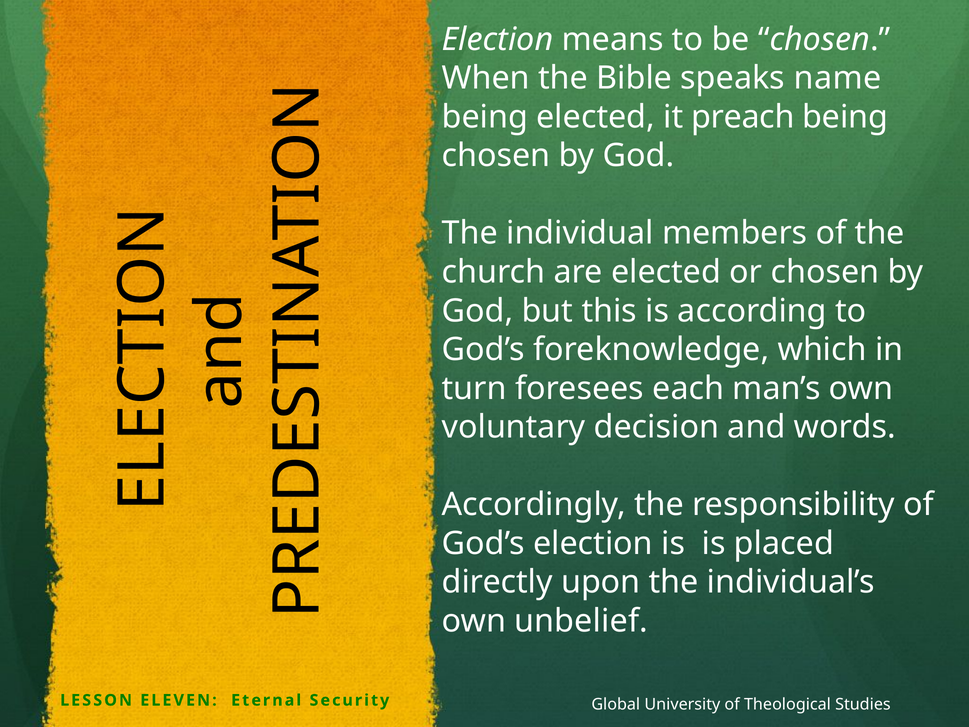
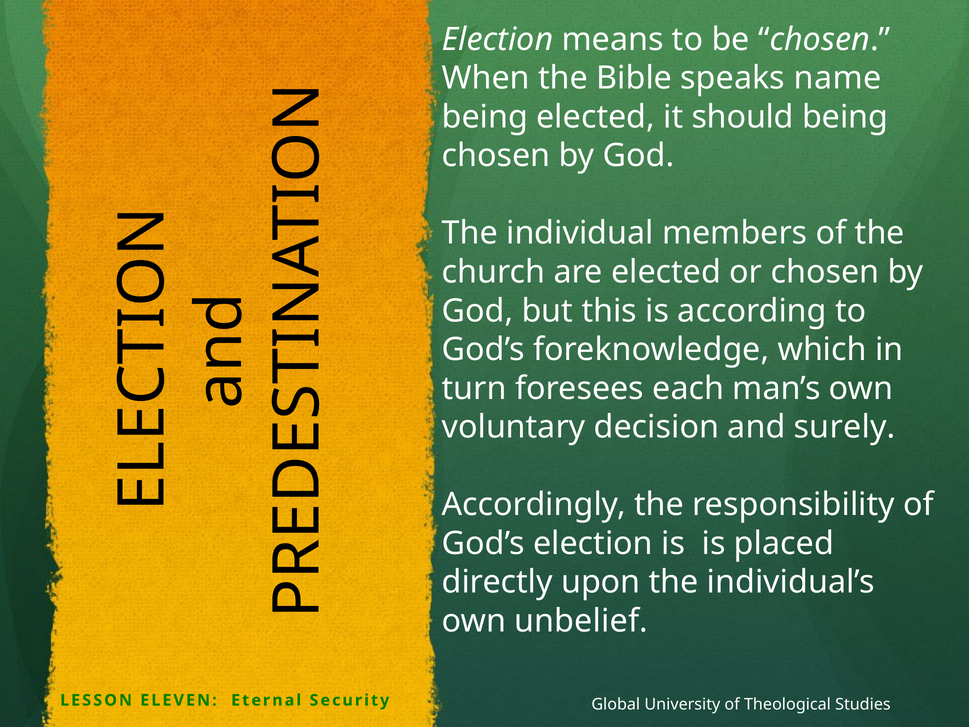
preach: preach -> should (743, 117)
words: words -> surely (845, 427)
